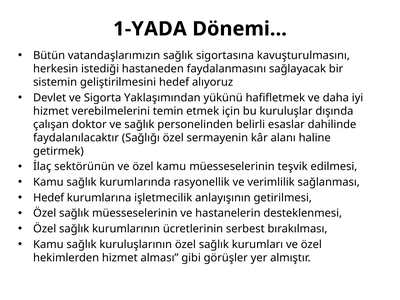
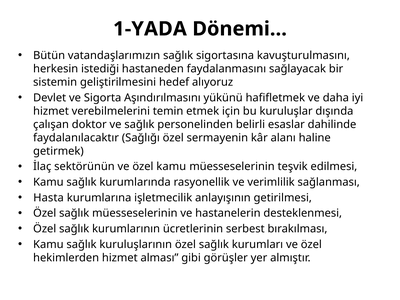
Yaklaşımından: Yaklaşımından -> Aşındırılmasını (162, 98)
Hedef: Hedef -> Hasta (49, 198)
